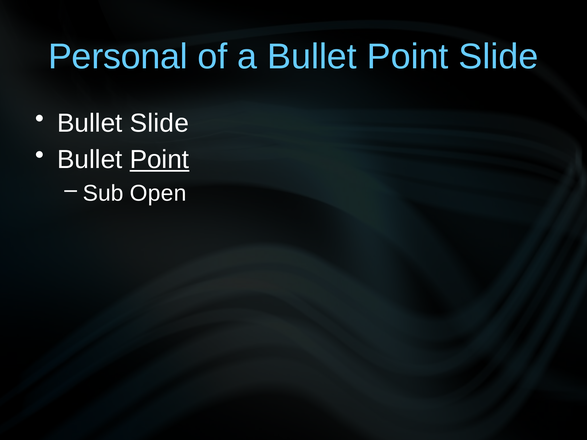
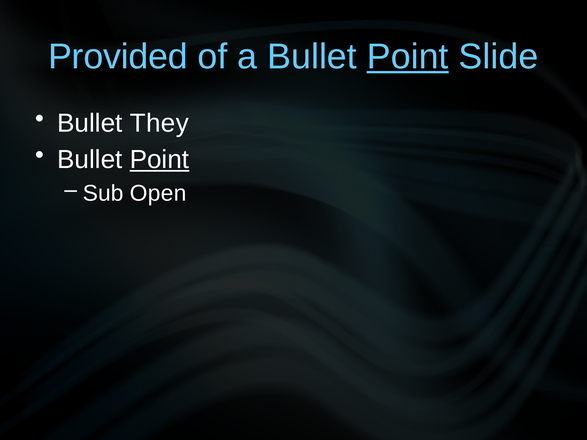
Personal: Personal -> Provided (118, 57)
Point underline: none -> present (408, 57)
Bullet Slide: Slide -> They (159, 123)
